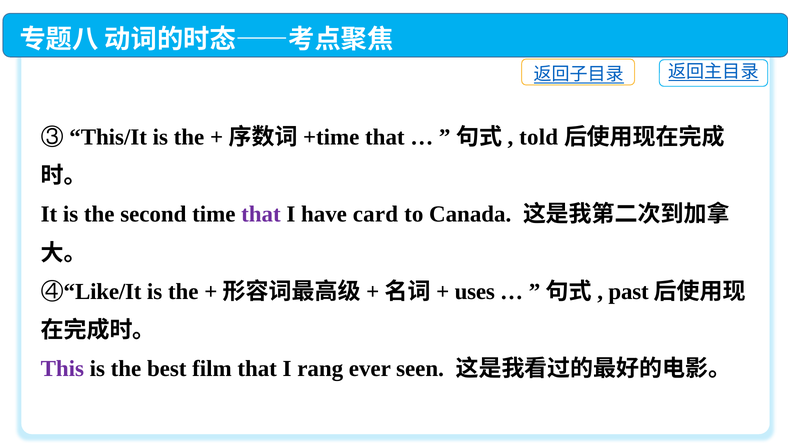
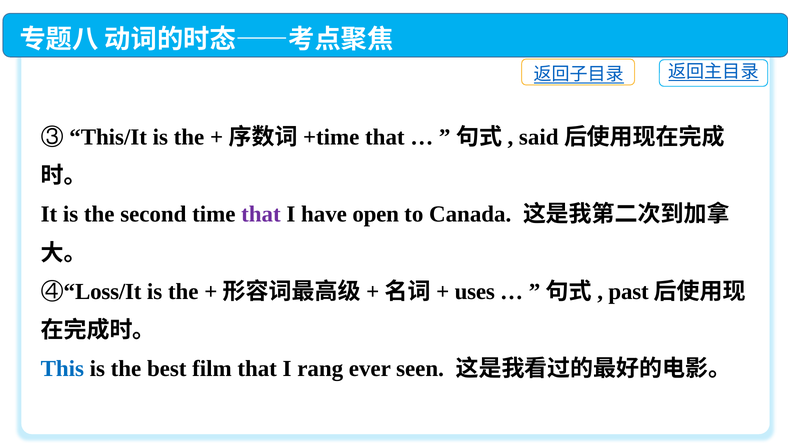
told: told -> said (539, 137)
card: card -> open (376, 215)
Like/It: Like/It -> Loss/It (108, 292)
This colour: purple -> blue (62, 369)
